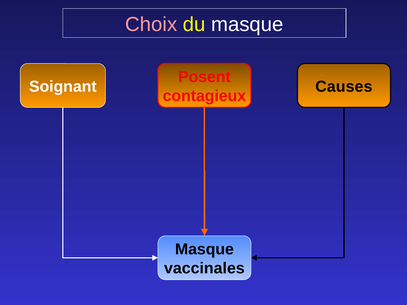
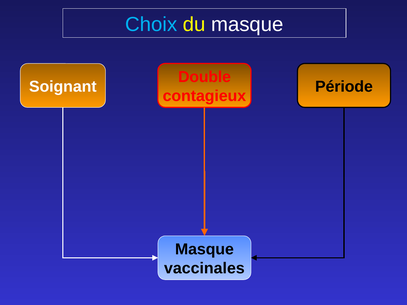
Choix colour: pink -> light blue (151, 24)
Posent: Posent -> Double (205, 77)
Causes: Causes -> Période (344, 87)
